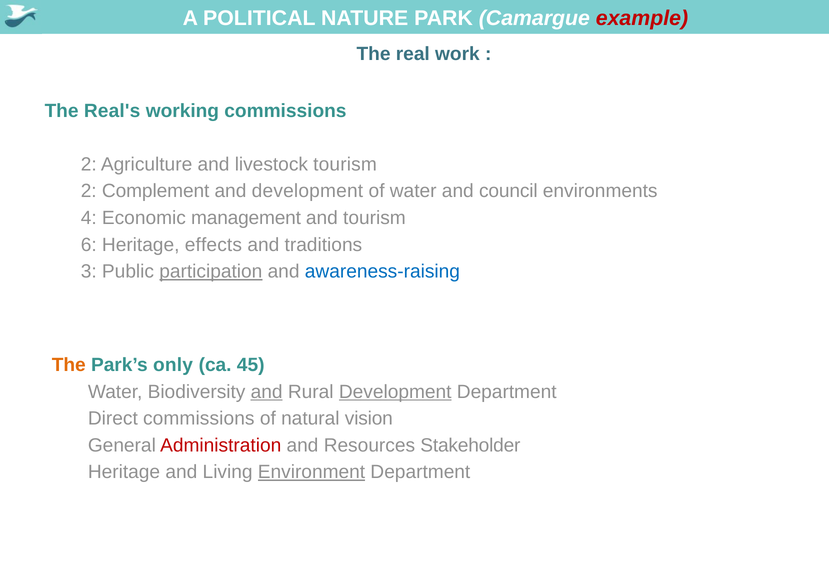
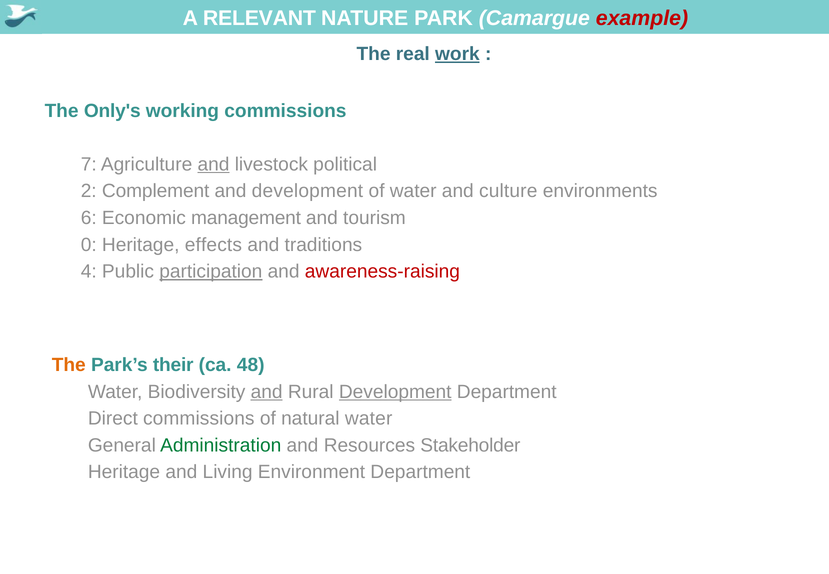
POLITICAL: POLITICAL -> RELEVANT (259, 18)
work underline: none -> present (457, 54)
Real's: Real's -> Only's (112, 111)
2: 2 -> 7 (89, 164)
and underline: none -> present (213, 164)
livestock tourism: tourism -> political (345, 164)
council: council -> culture (508, 191)
4: 4 -> 6 (89, 218)
6: 6 -> 0 (89, 245)
3: 3 -> 4 (89, 271)
awareness-raising colour: blue -> red (382, 271)
only: only -> their (173, 365)
45: 45 -> 48 (251, 365)
natural vision: vision -> water (369, 418)
Administration colour: red -> green (221, 445)
Environment underline: present -> none (311, 472)
